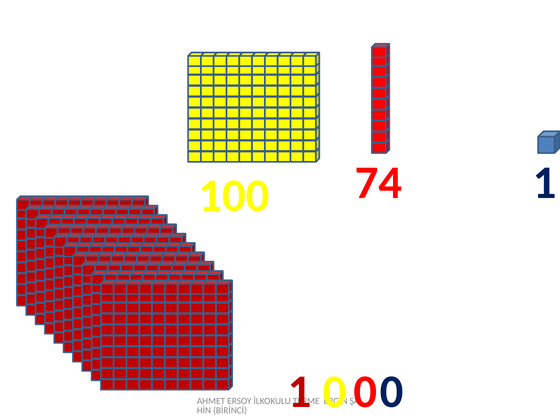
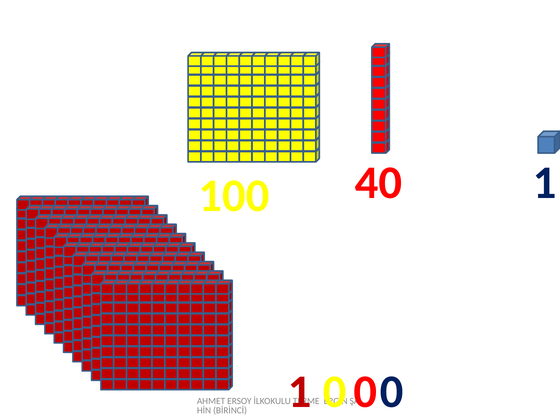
74: 74 -> 40 (378, 183)
